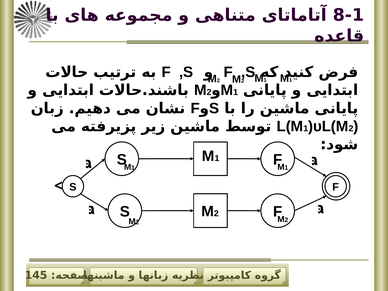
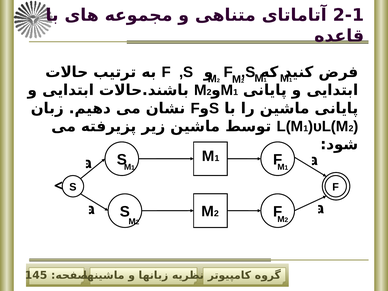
8-1: 8-1 -> 2-1 (349, 15)
